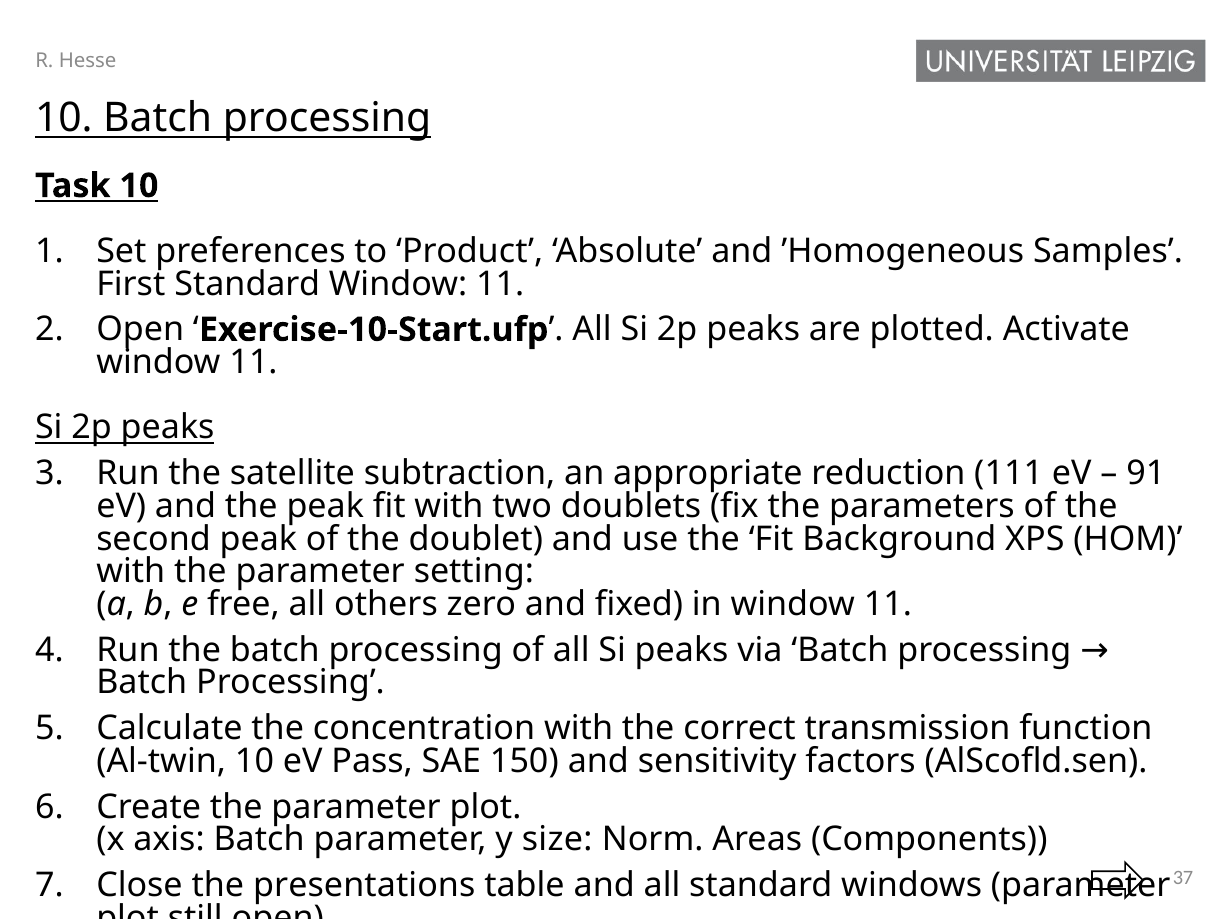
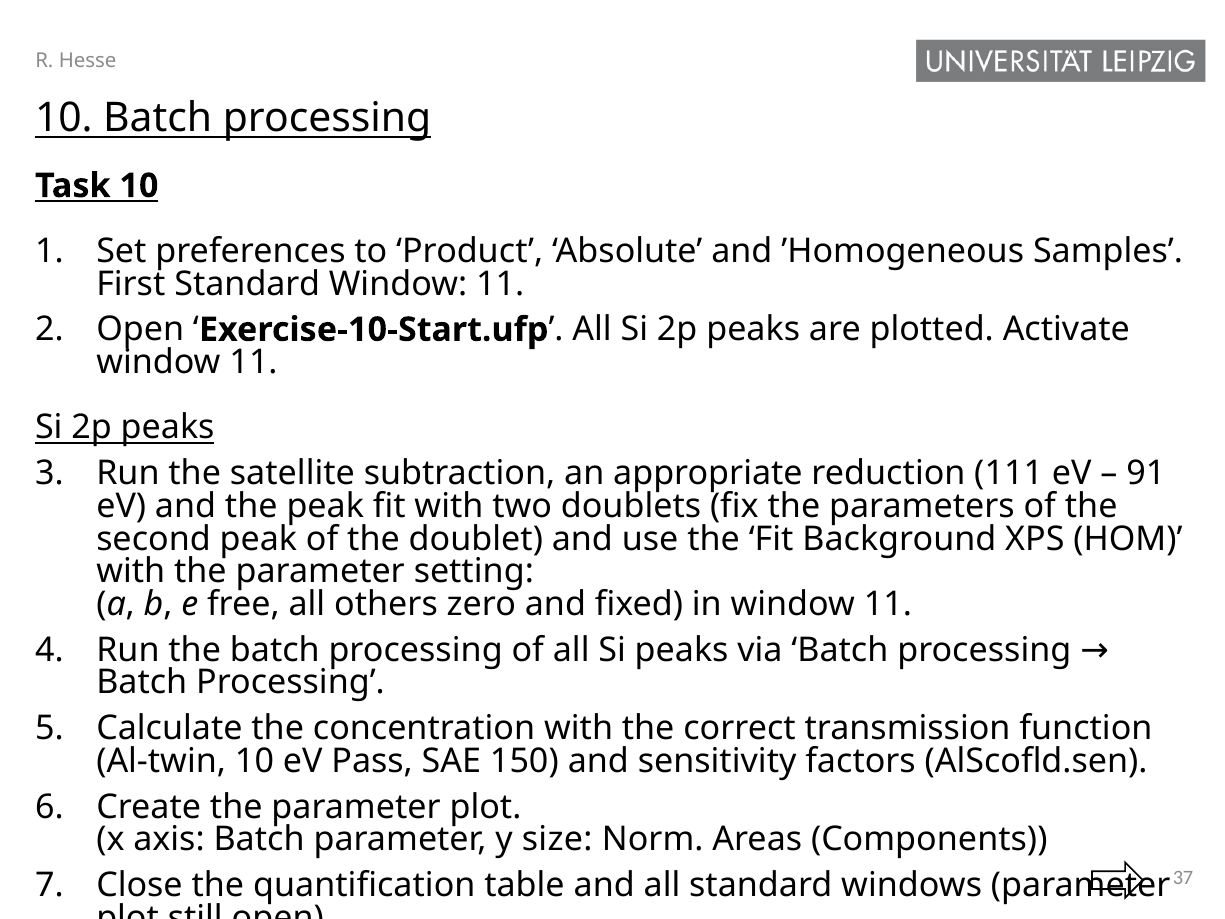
presentations: presentations -> quantification (364, 885)
